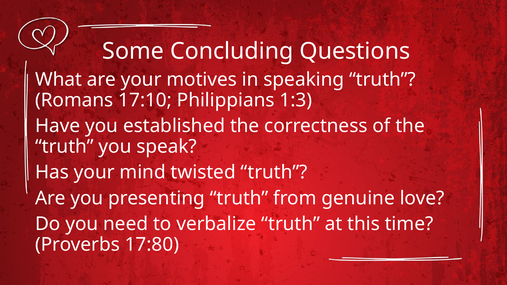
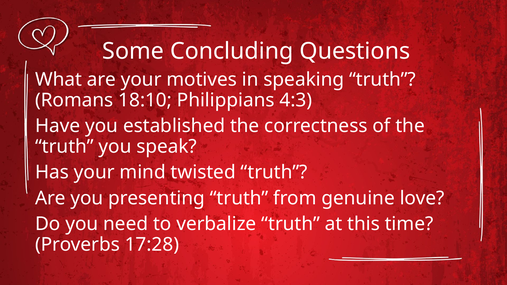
17:10: 17:10 -> 18:10 (145, 100)
1:3: 1:3 -> 4:3 (296, 100)
17:80: 17:80 -> 17:28 (152, 245)
